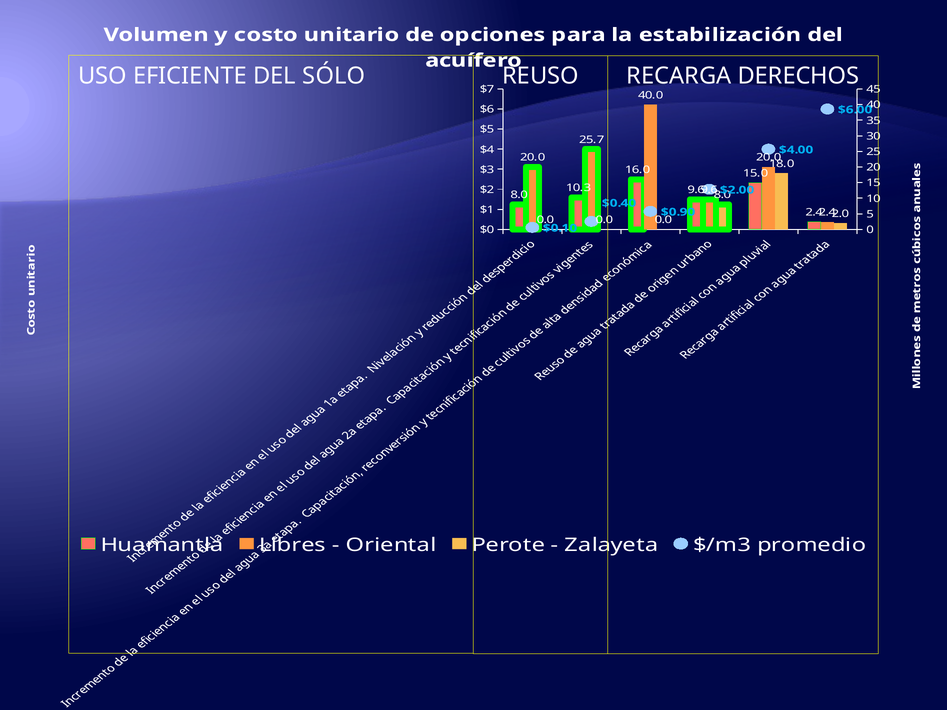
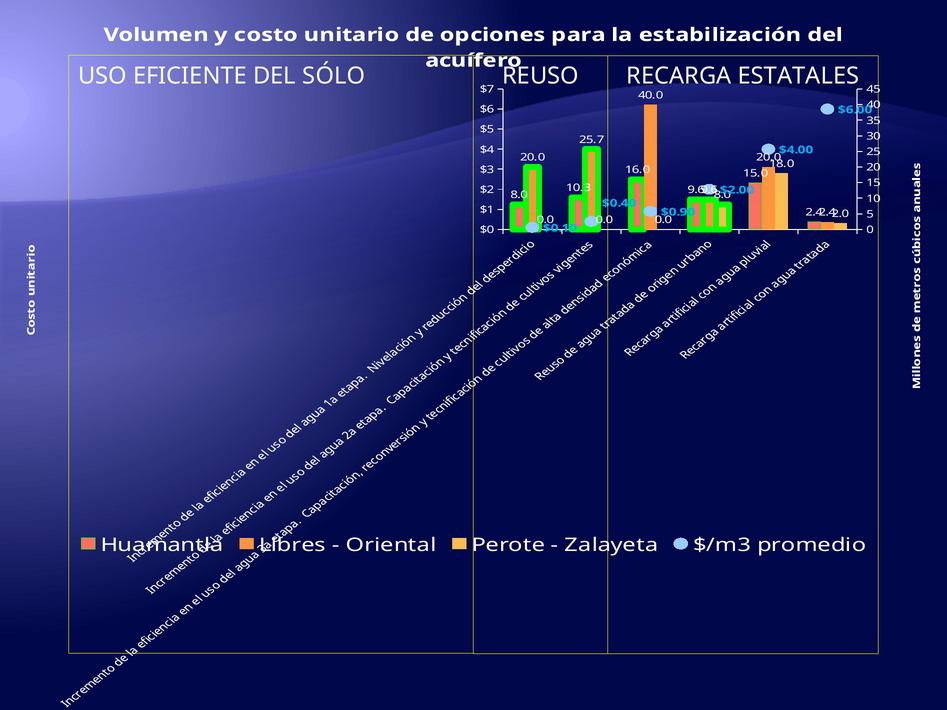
DERECHOS: DERECHOS -> ESTATALES (798, 76)
